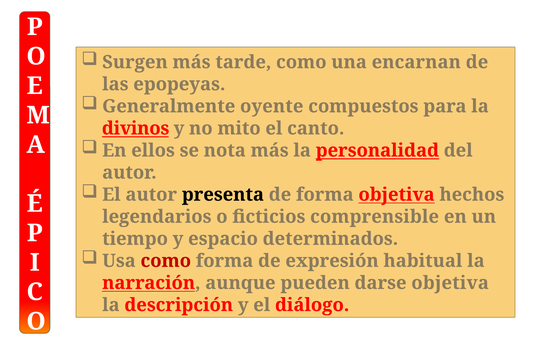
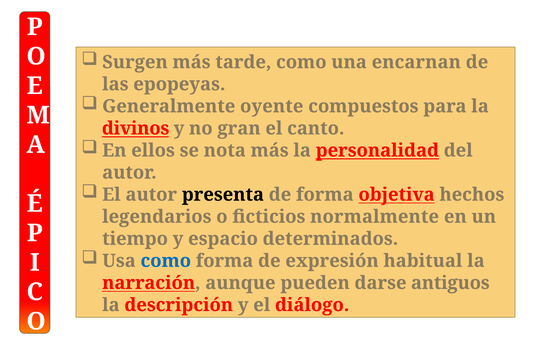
mito: mito -> gran (239, 128)
comprensible: comprensible -> normalmente (375, 217)
como colour: red -> blue (166, 261)
darse objetiva: objetiva -> antiguos (450, 283)
